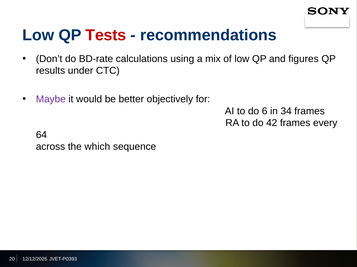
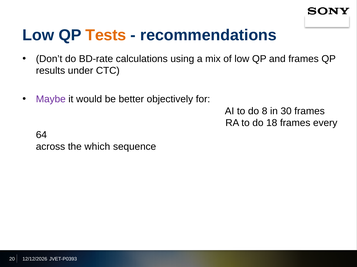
Tests colour: red -> orange (106, 35)
and figures: figures -> frames (304, 59)
6: 6 -> 8 (265, 111)
34: 34 -> 30 (286, 111)
42: 42 -> 18 (272, 123)
